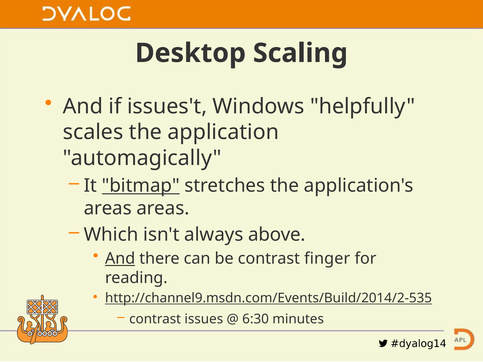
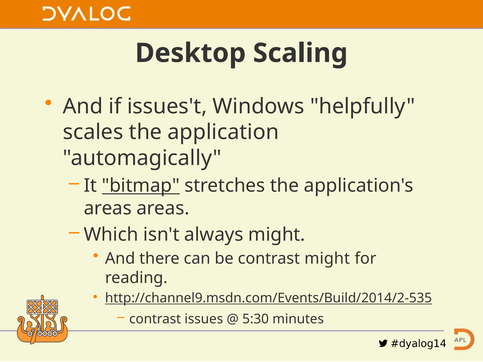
always above: above -> might (277, 235)
And underline: present -> none (120, 259)
contrast finger: finger -> might (327, 259)
6:30: 6:30 -> 5:30 (256, 319)
